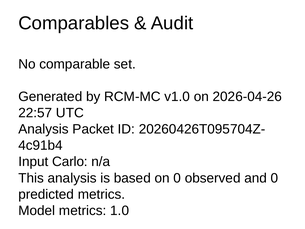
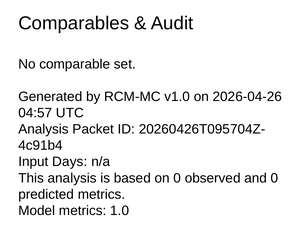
22:57: 22:57 -> 04:57 (35, 113)
Carlo: Carlo -> Days (70, 162)
